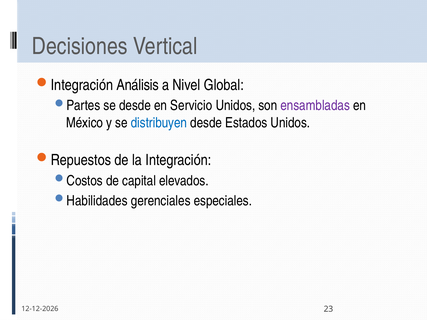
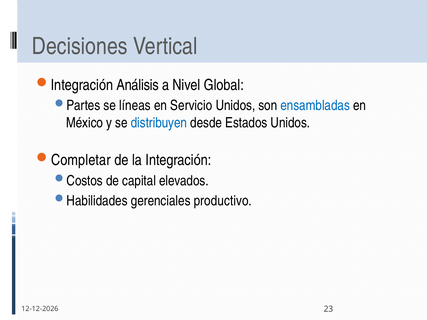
se desde: desde -> líneas (135, 106)
ensambladas colour: purple -> blue (315, 106)
Repuestos: Repuestos -> Completar (81, 160)
especiales: especiales -> productivo (223, 201)
